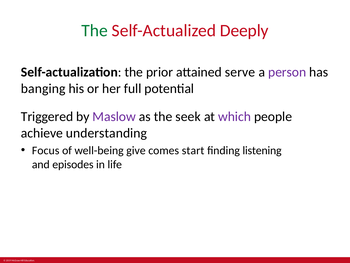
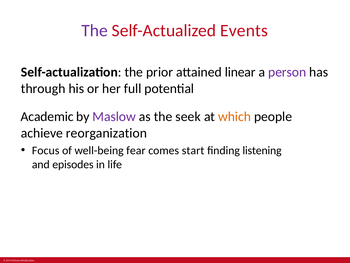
The colour: green -> purple (95, 30)
Deeply: Deeply -> Events (244, 30)
serve: serve -> linear (240, 72)
banging: banging -> through (43, 88)
Triggered: Triggered -> Academic (47, 116)
which colour: purple -> orange (235, 116)
understanding: understanding -> reorganization (106, 133)
give: give -> fear (136, 150)
